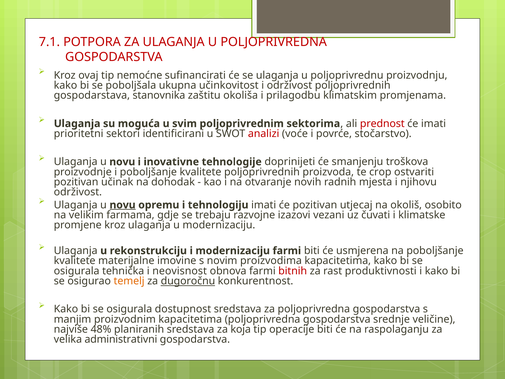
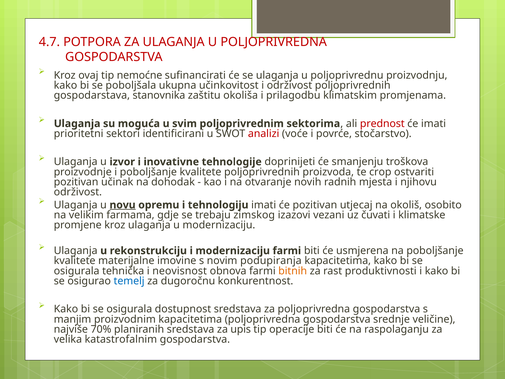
7.1: 7.1 -> 4.7 (49, 42)
novu: novu -> izvor (122, 162)
razvojne: razvojne -> zimskog (254, 215)
proizvodima: proizvodima -> podupiranja (271, 261)
bitnih colour: red -> orange (293, 271)
temelj colour: orange -> blue (129, 281)
dugoročnu underline: present -> none (188, 281)
48%: 48% -> 70% (101, 329)
koja: koja -> upis (241, 329)
administrativni: administrativni -> katastrofalnim (121, 339)
